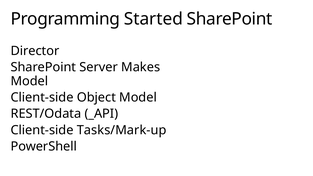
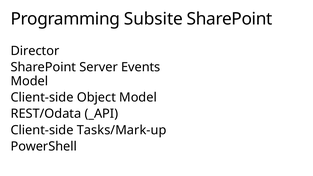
Started: Started -> Subsite (153, 19)
Makes: Makes -> Events (141, 67)
